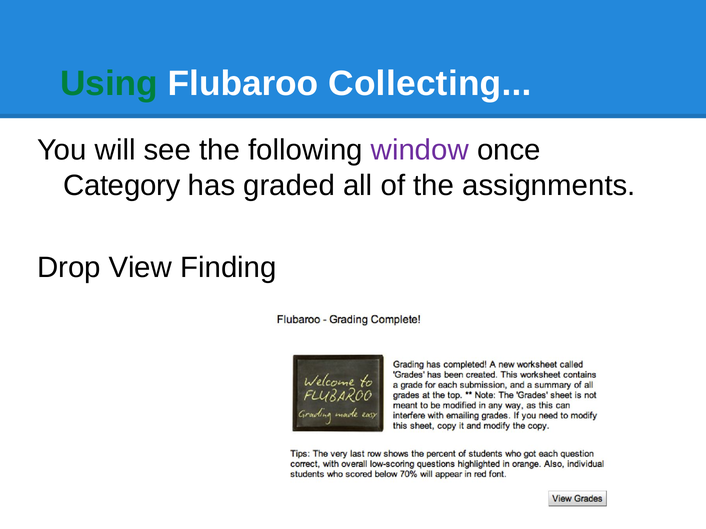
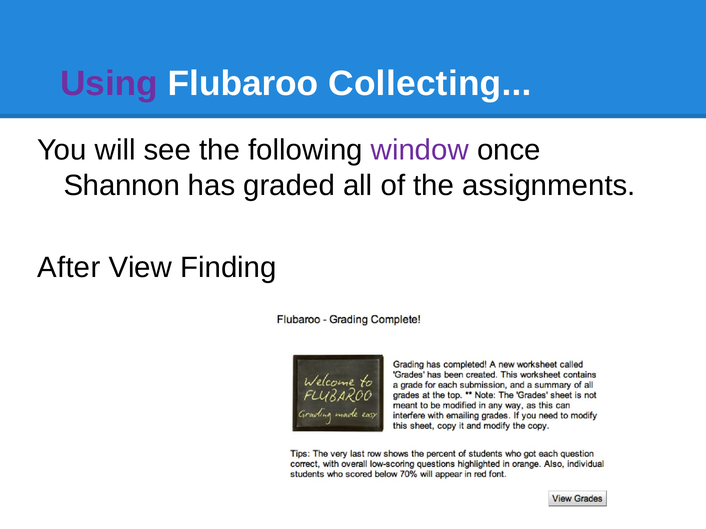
Using colour: green -> purple (109, 84)
Category: Category -> Shannon (122, 186)
Drop: Drop -> After (69, 268)
